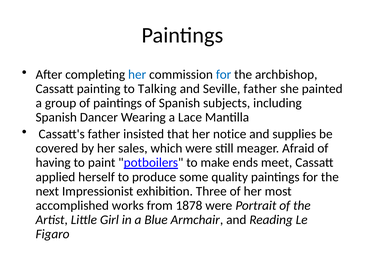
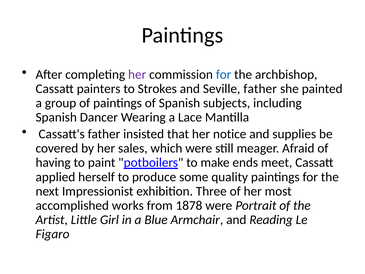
her colour: blue -> purple (137, 75)
painting: painting -> painters (99, 89)
Talking: Talking -> Strokes (157, 89)
